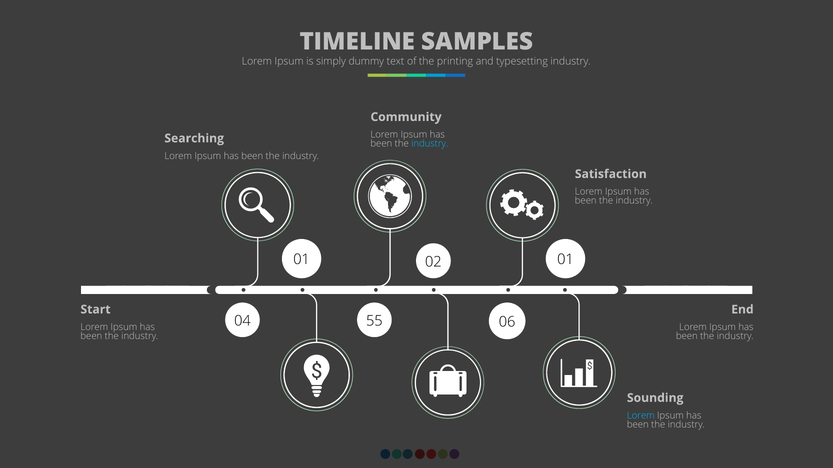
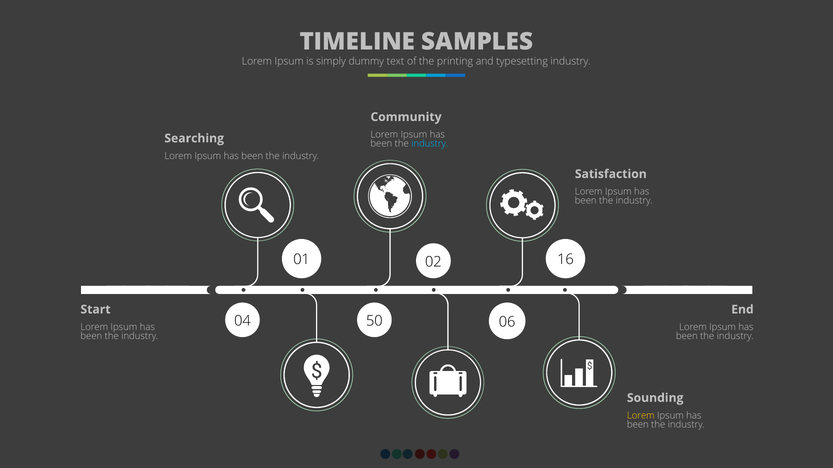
01 01: 01 -> 16 (565, 260)
55: 55 -> 50 (374, 321)
Lorem colour: light blue -> yellow (641, 416)
